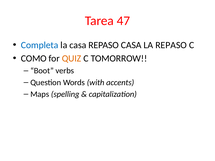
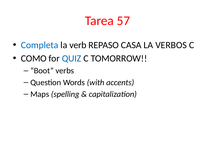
47: 47 -> 57 (123, 21)
la casa: casa -> verb (78, 45)
LA REPASO: REPASO -> VERBOS (171, 45)
QUIZ colour: orange -> blue (72, 58)
